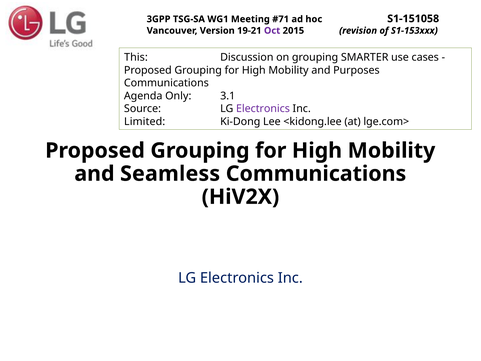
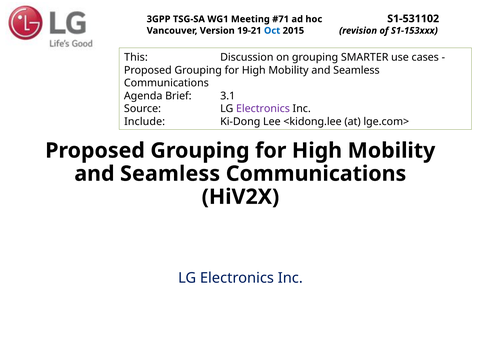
S1-151058: S1-151058 -> S1-531102 (413, 19)
Oct colour: purple -> blue (272, 31)
Purposes: Purposes -> Seamless (356, 70)
Only: Only -> Brief (178, 96)
Limited: Limited -> Include (145, 121)
